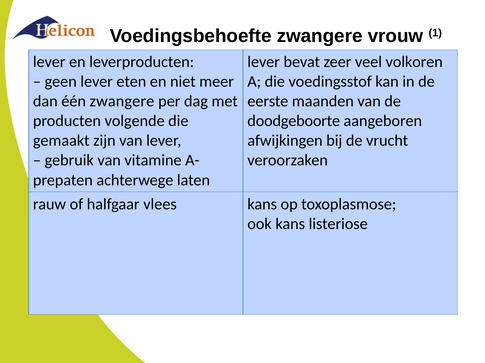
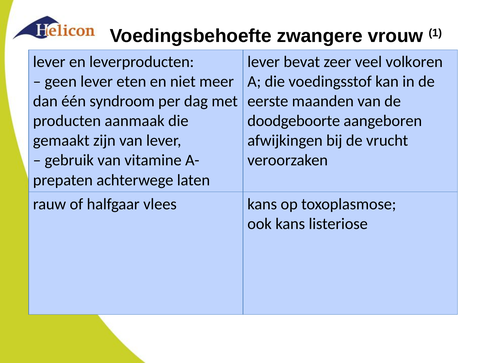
één zwangere: zwangere -> syndroom (122, 101)
volgende: volgende -> aanmaak (135, 121)
